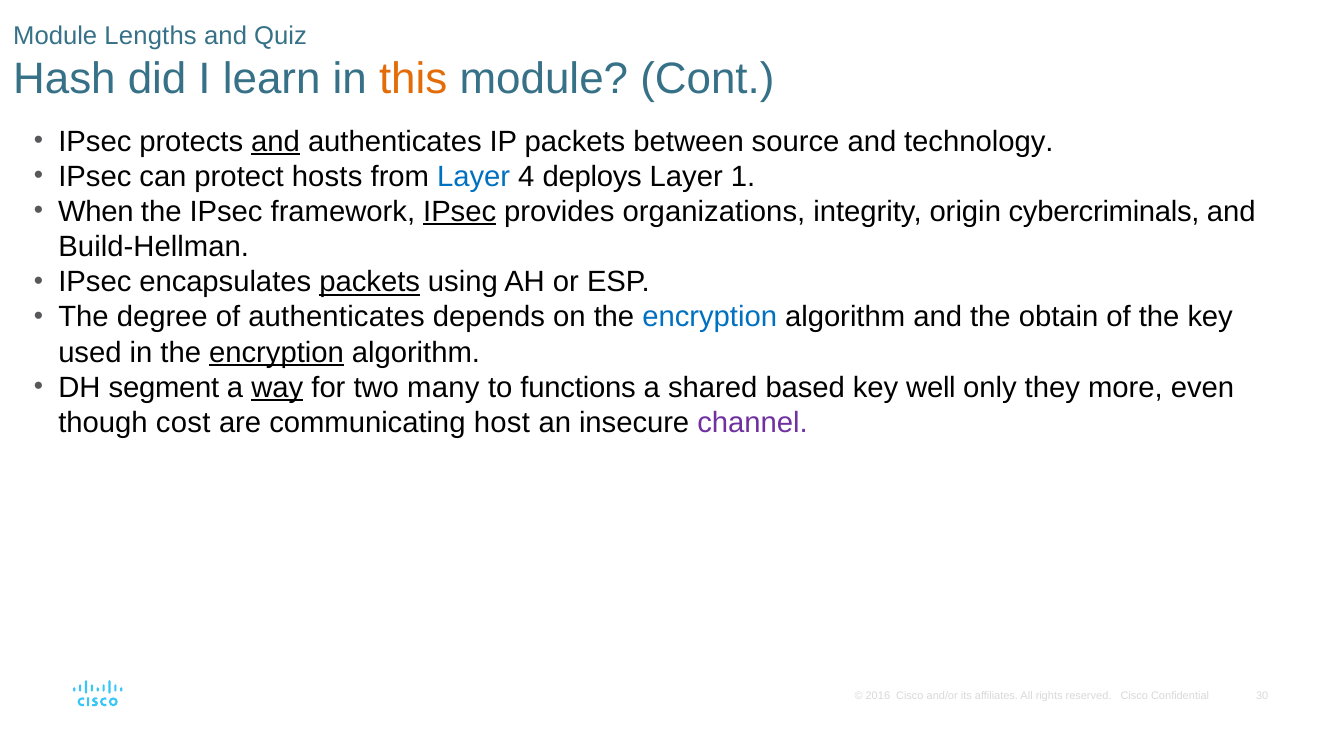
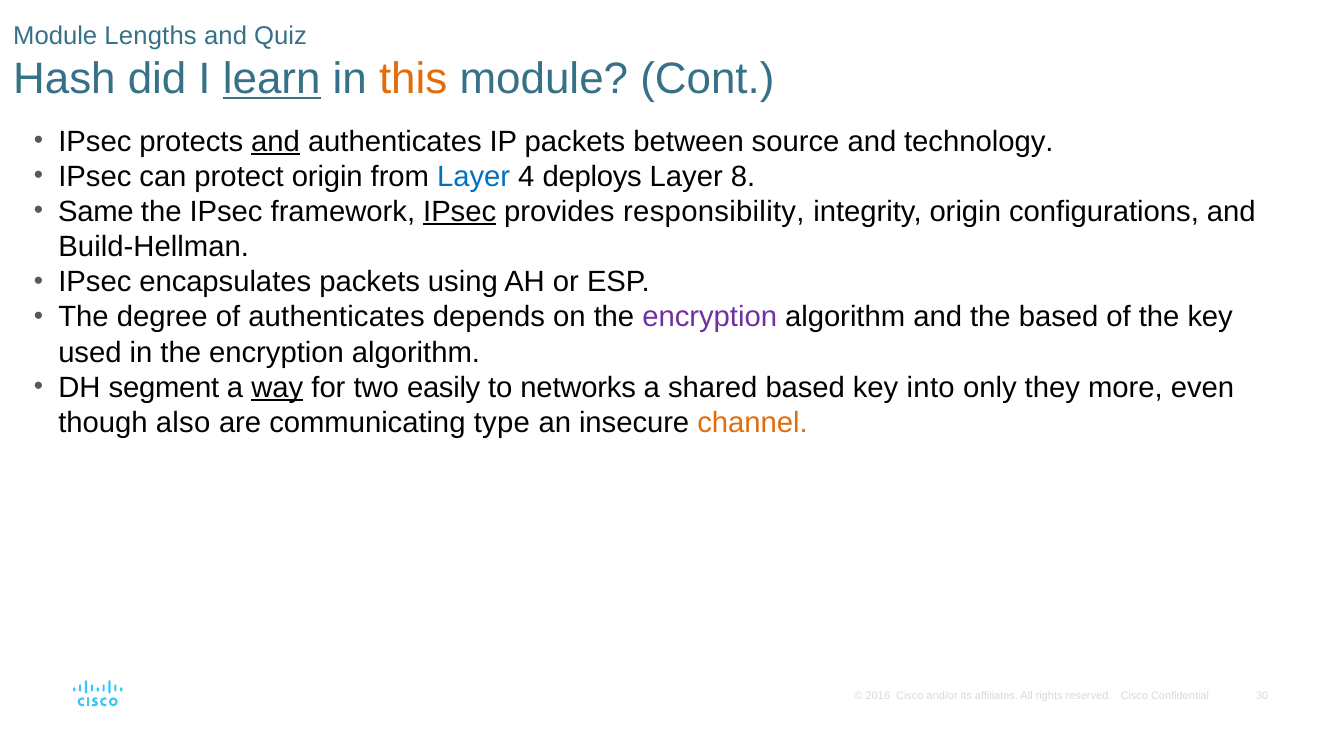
learn underline: none -> present (272, 79)
protect hosts: hosts -> origin (327, 176)
1: 1 -> 8 (743, 176)
When: When -> Same (96, 212)
organizations: organizations -> responsibility (714, 212)
cybercriminals: cybercriminals -> configurations (1104, 212)
packets underline: present -> none (370, 282)
encryption colour: blue -> purple (710, 317)
the obtain: obtain -> based (1059, 317)
encryption underline: present -> none (276, 352)
many: many -> easily (444, 387)
functions: functions -> networks (578, 387)
well: well -> into (931, 387)
cost: cost -> also (183, 422)
host: host -> type (502, 422)
channel colour: purple -> orange (753, 422)
